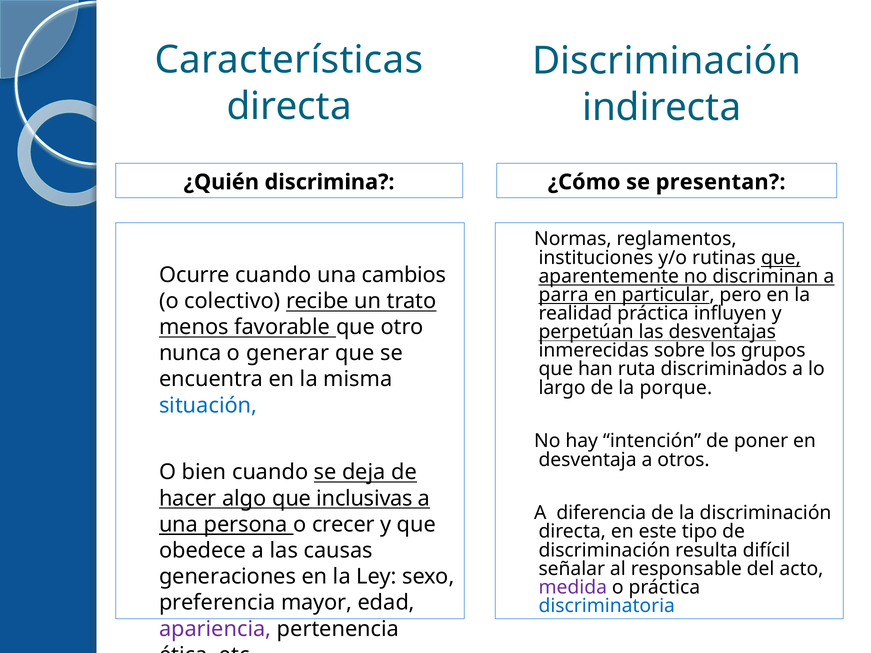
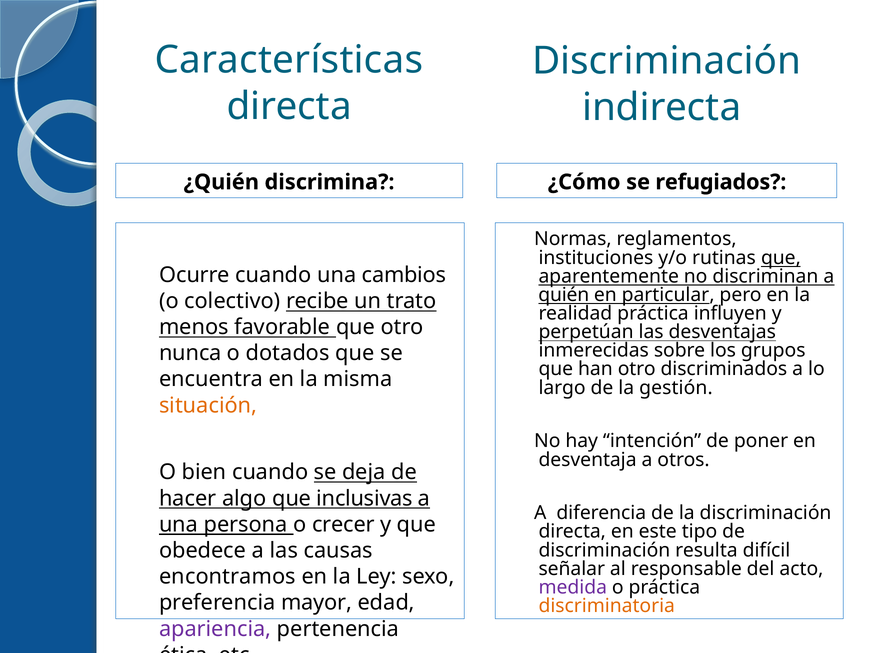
presentan: presentan -> refugiados (721, 182)
parra: parra -> quién (564, 295)
generar: generar -> dotados (288, 353)
han ruta: ruta -> otro (637, 369)
porque: porque -> gestión (676, 388)
situación colour: blue -> orange (208, 406)
generaciones: generaciones -> encontramos (227, 577)
discriminatoria colour: blue -> orange (607, 606)
